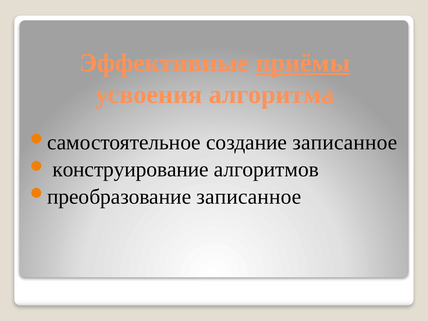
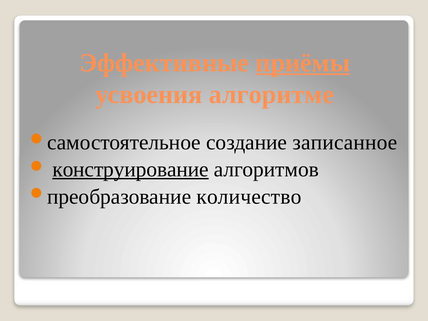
алгоритма: алгоритма -> алгоритме (271, 94)
конструирование underline: none -> present (131, 169)
записанное: записанное -> количество (249, 197)
